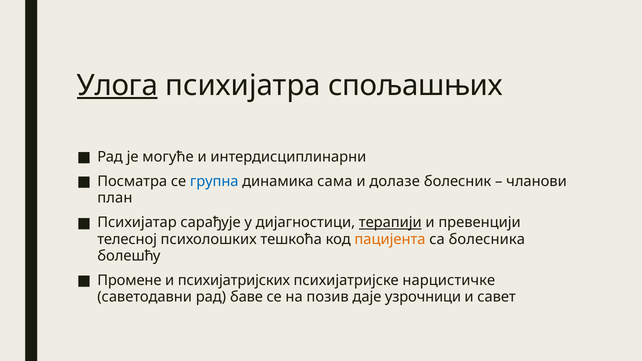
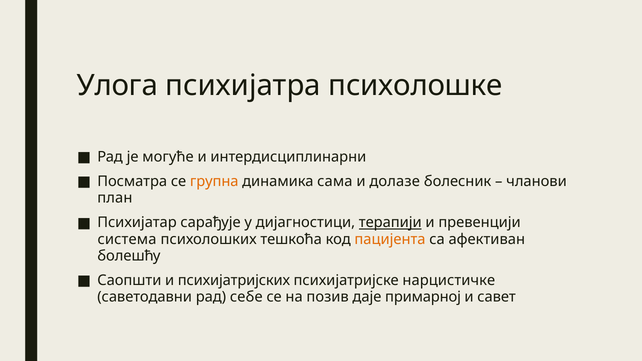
Улога underline: present -> none (117, 85)
спољашњих: спољашњих -> психолошке (416, 85)
групна colour: blue -> orange (214, 182)
телесној: телесној -> система (127, 239)
болесника: болесника -> афективан (487, 239)
Промене: Промене -> Саопшти (129, 281)
баве: баве -> себе (246, 297)
узрочници: узрочници -> примарној (423, 297)
